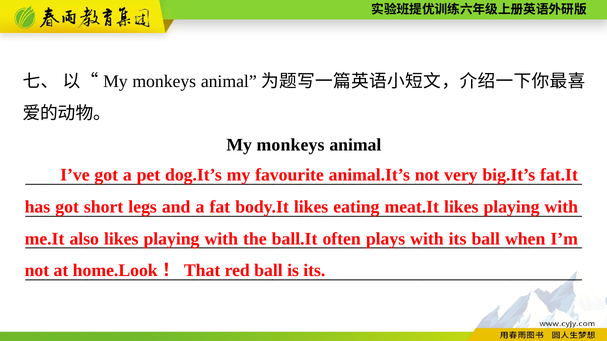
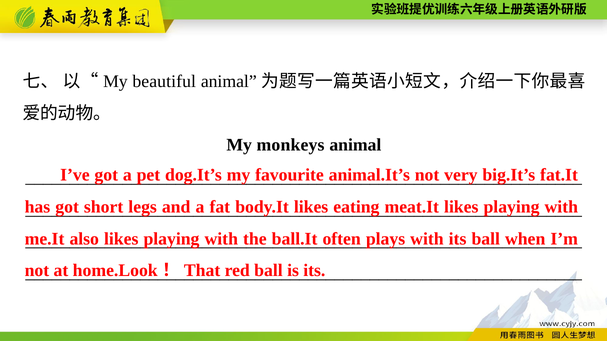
monkeys: monkeys -> beautiful (164, 82)
